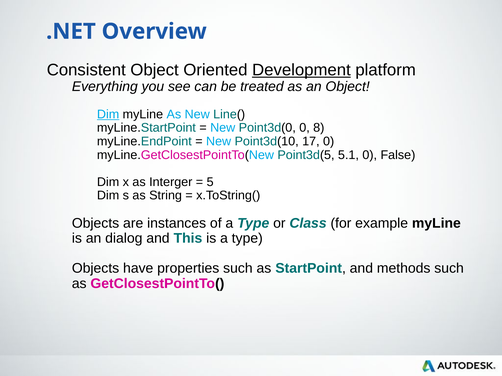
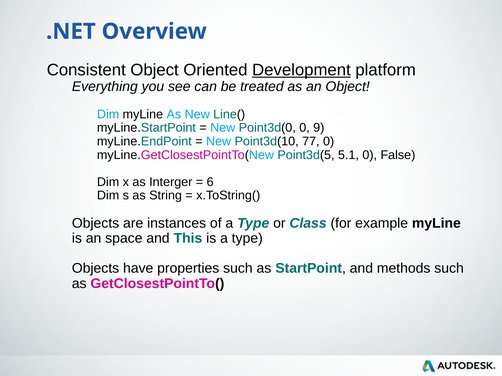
Dim underline: present -> none (108, 114)
8: 8 -> 9 (319, 128)
17: 17 -> 77 (311, 142)
5: 5 -> 6 (210, 182)
dialog: dialog -> space (124, 239)
